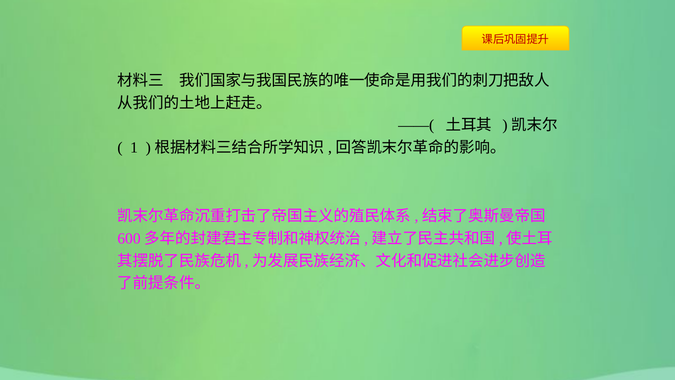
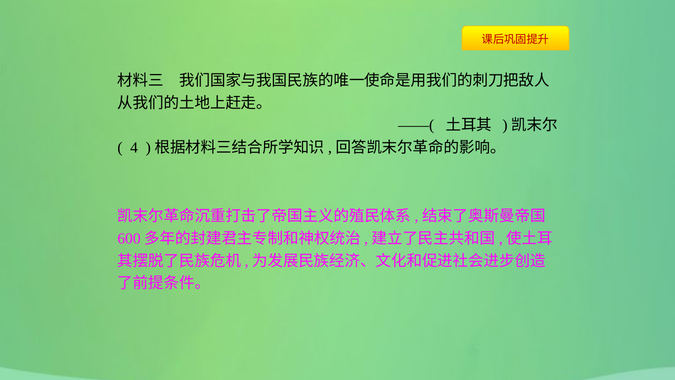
1: 1 -> 4 (134, 147)
